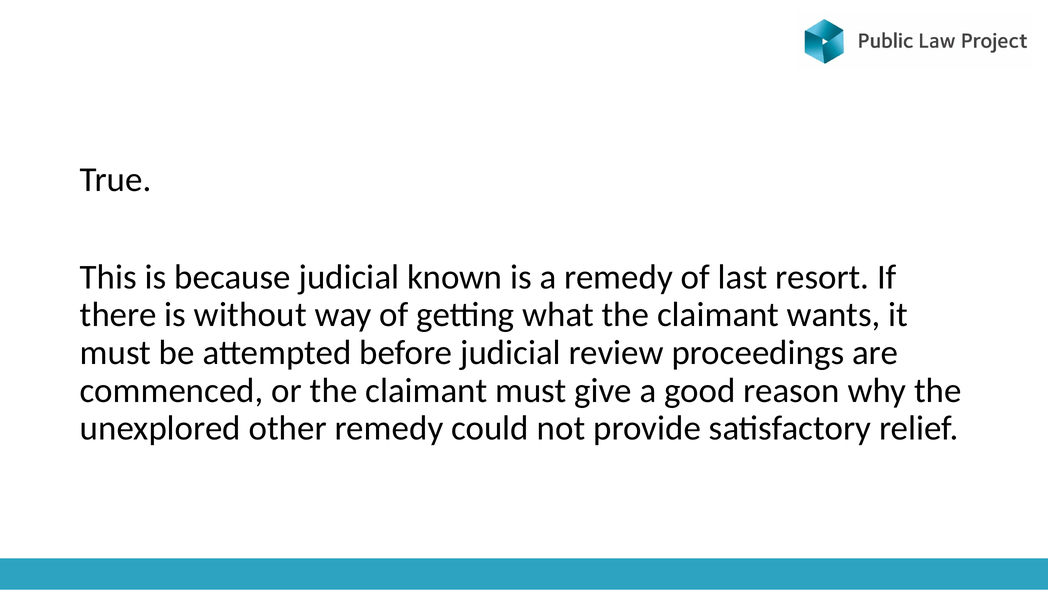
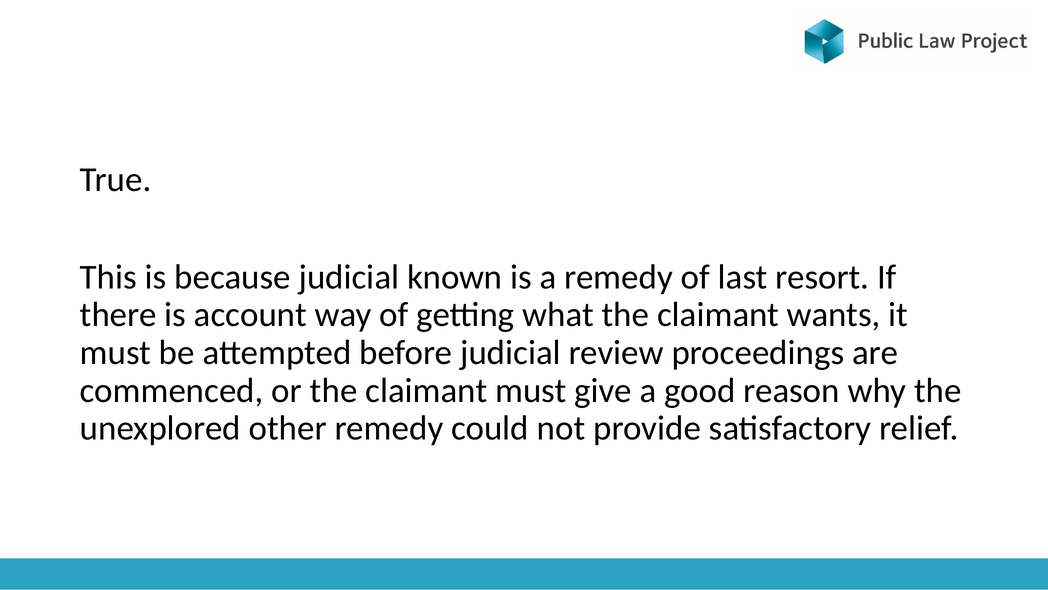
without: without -> account (250, 315)
